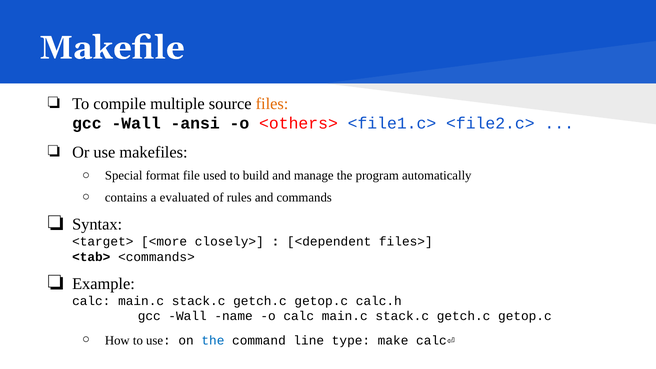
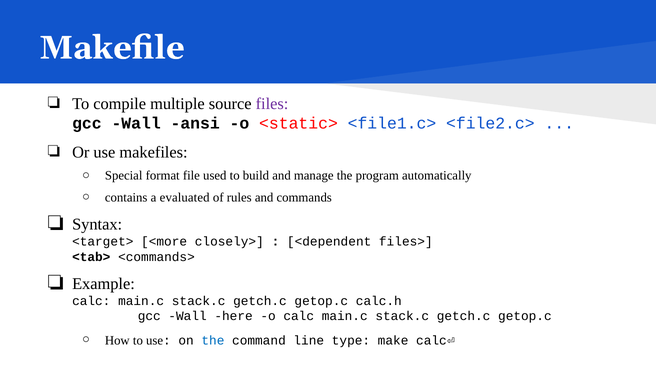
files colour: orange -> purple (272, 104)
<others>: <others> -> <static> (298, 123)
name: name -> here (234, 316)
